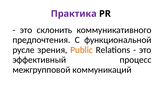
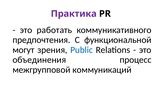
склонить: склонить -> работать (54, 30)
русле: русле -> могут (23, 50)
Public colour: orange -> blue (82, 50)
эффективный: эффективный -> объединения (39, 60)
